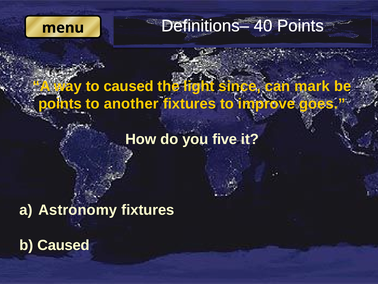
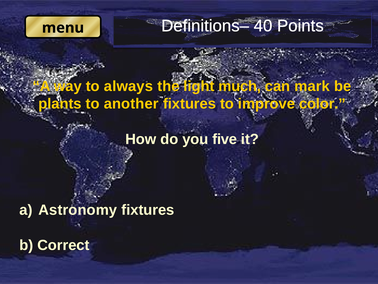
to caused: caused -> always (128, 86)
since: since -> much (240, 86)
points: points -> plants (60, 104)
goes: goes -> color (322, 104)
b Caused: Caused -> Correct (63, 245)
